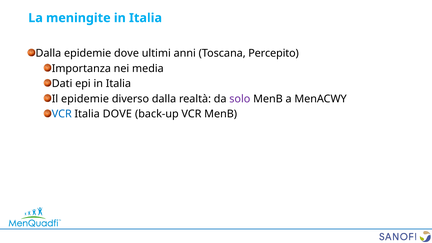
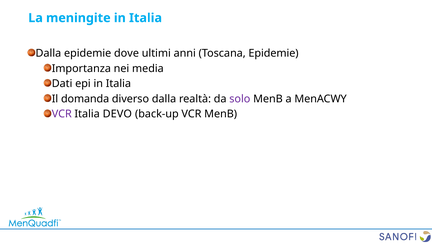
Toscana Percepito: Percepito -> Epidemie (274, 53)
Il epidemie: epidemie -> domanda (85, 99)
VCR colour: blue -> purple (62, 114)
Italia DOVE: DOVE -> DEVO (117, 114)
